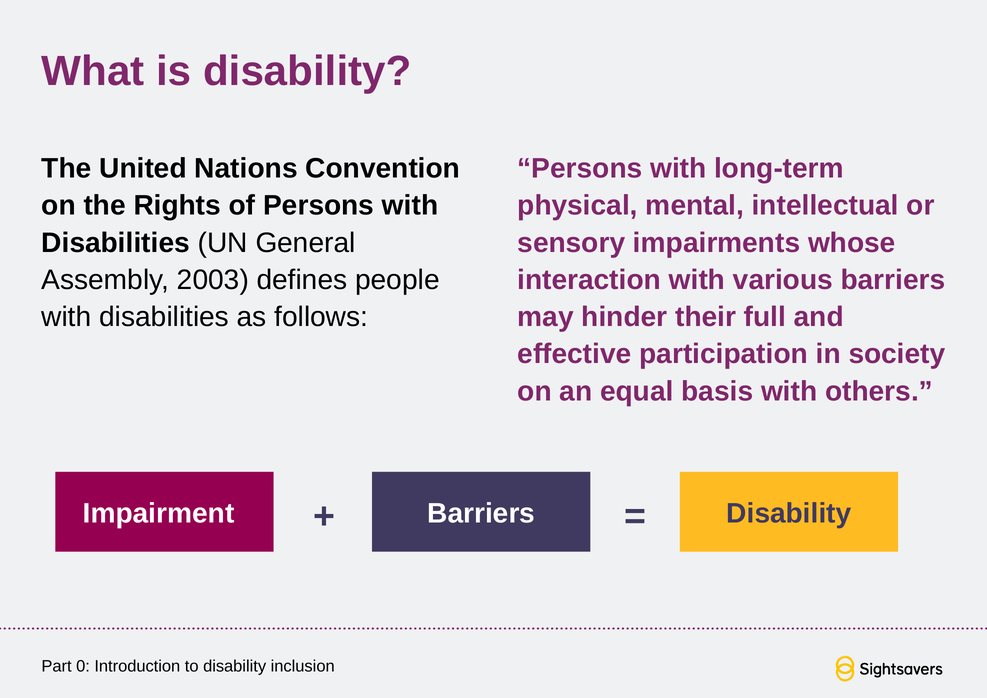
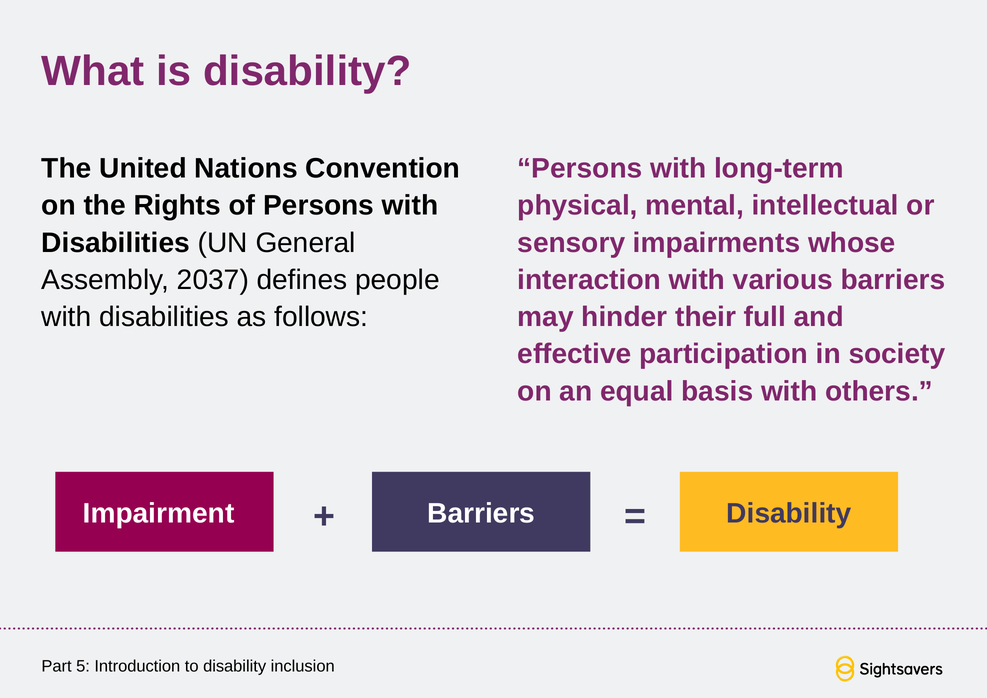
2003: 2003 -> 2037 (213, 280)
0: 0 -> 5 (83, 666)
